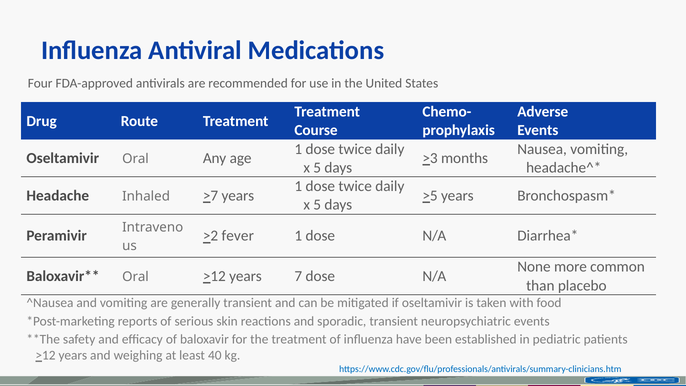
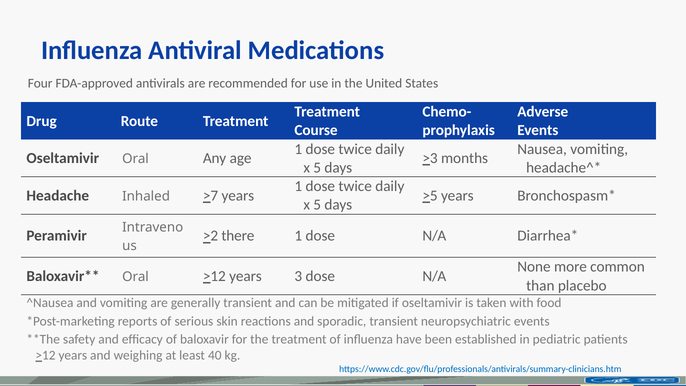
fever: fever -> there (238, 236)
7: 7 -> 3 (298, 276)
